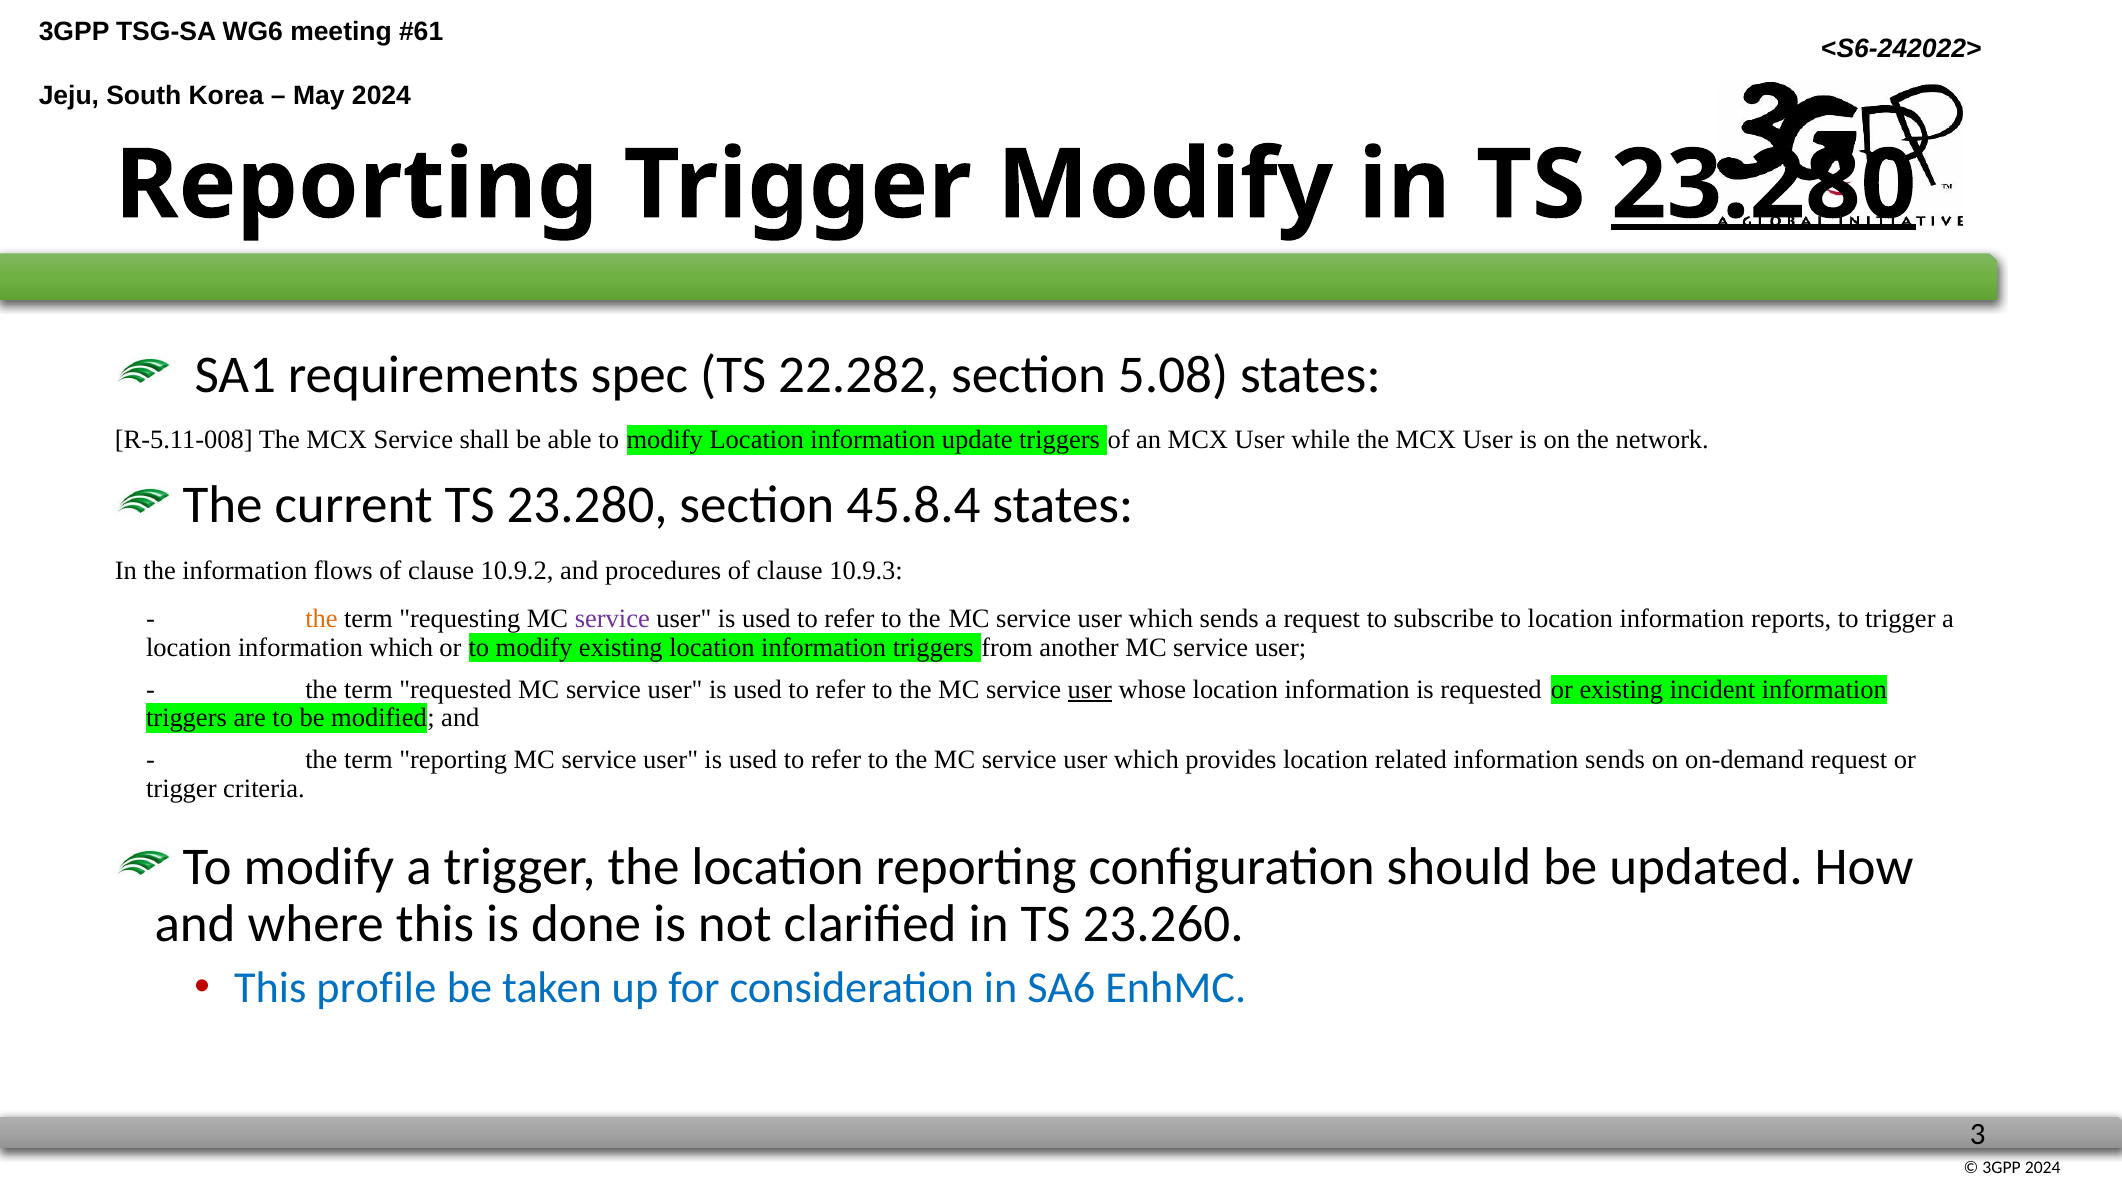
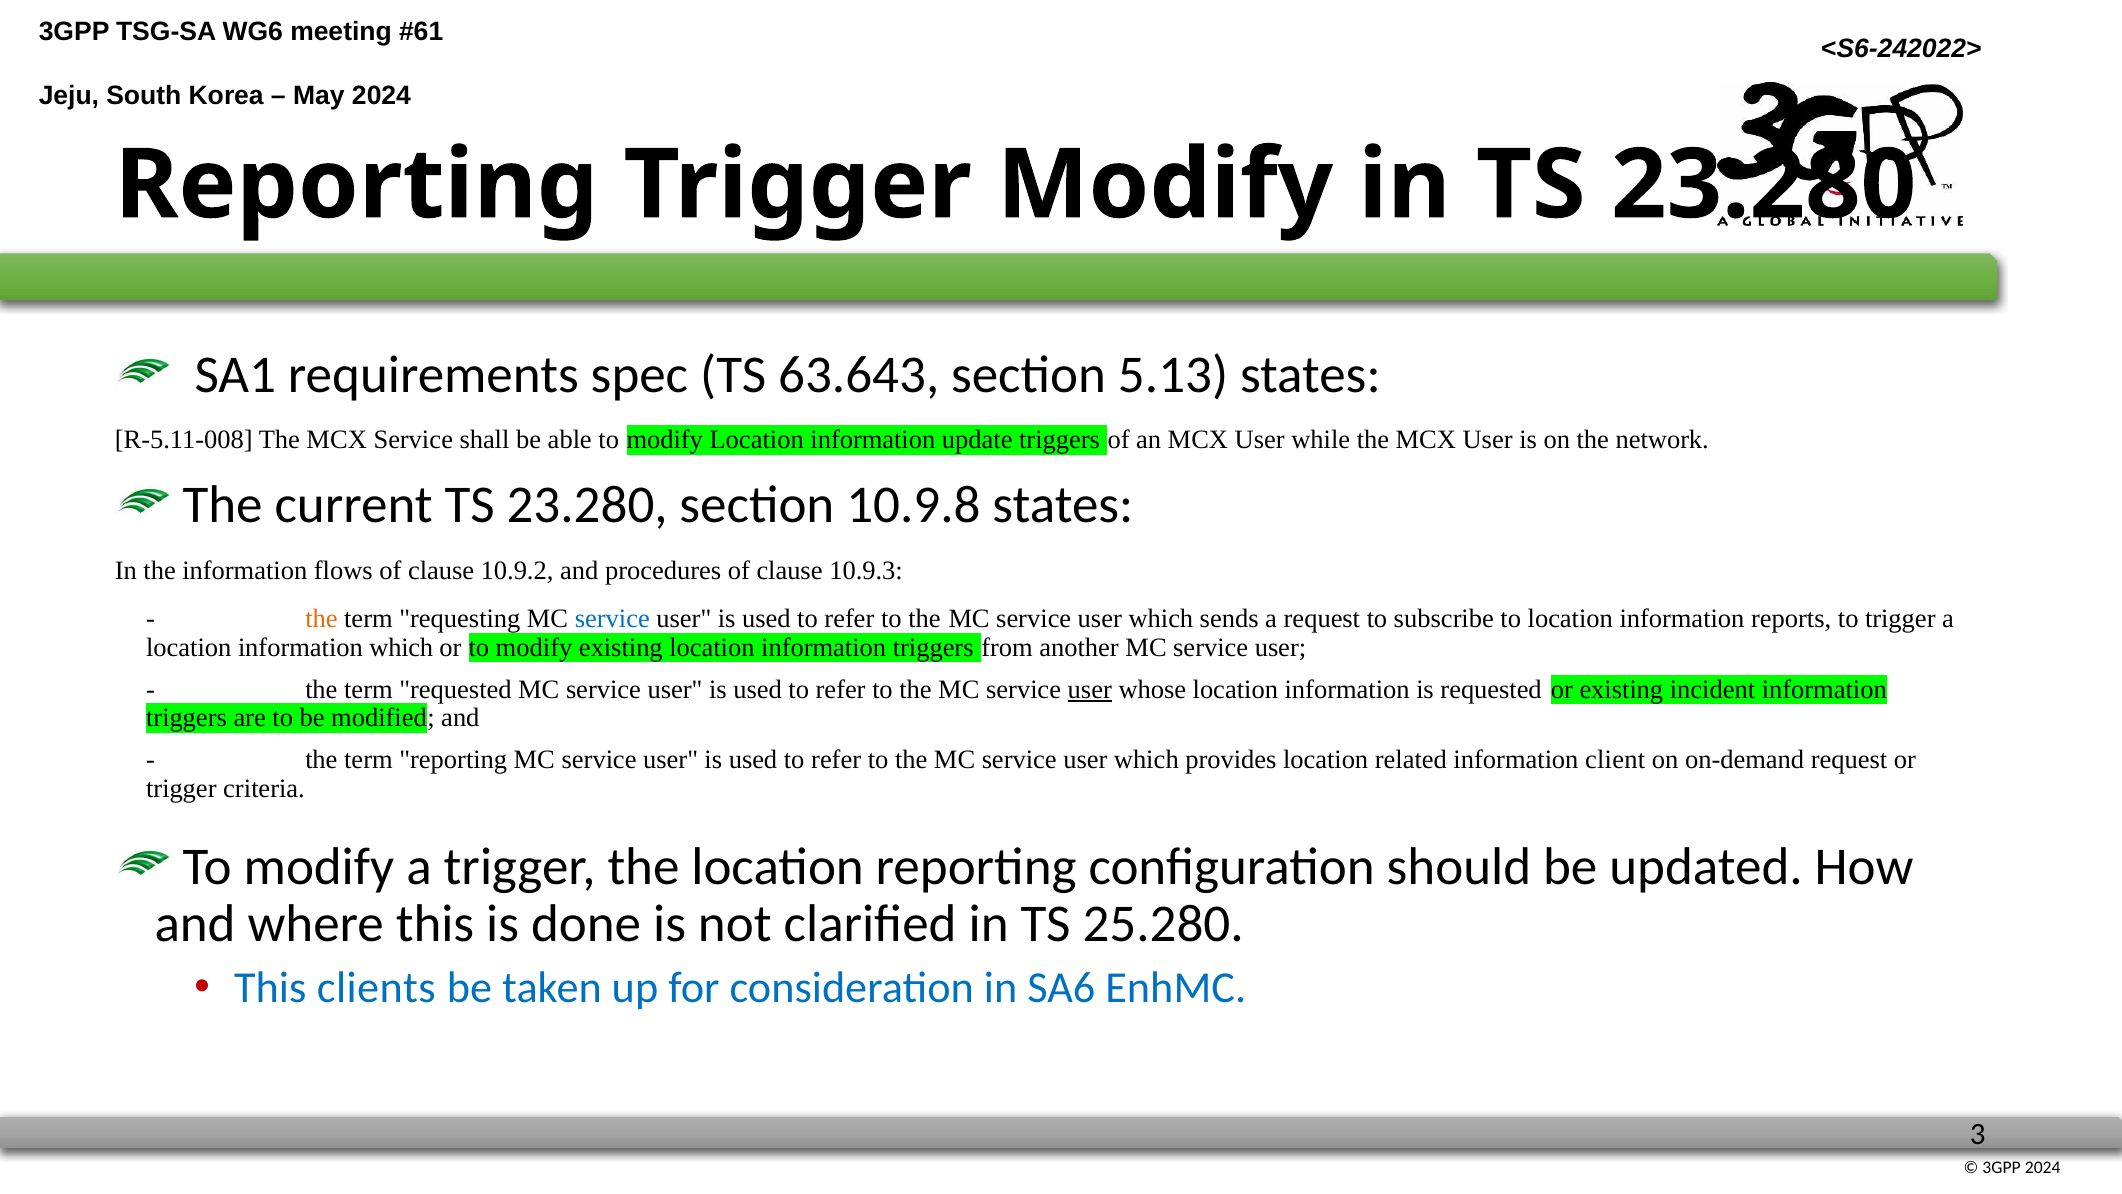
23.280 underline: present -> none (1764, 185)
22.282: 22.282 -> 63.643 (859, 375)
5.08: 5.08 -> 5.13 (1173, 375)
45.8.4: 45.8.4 -> 10.9.8 (913, 505)
service colour: purple -> blue (612, 619)
information sends: sends -> client (1615, 760)
23.260: 23.260 -> 25.280 (1163, 924)
profile: profile -> clients (376, 987)
